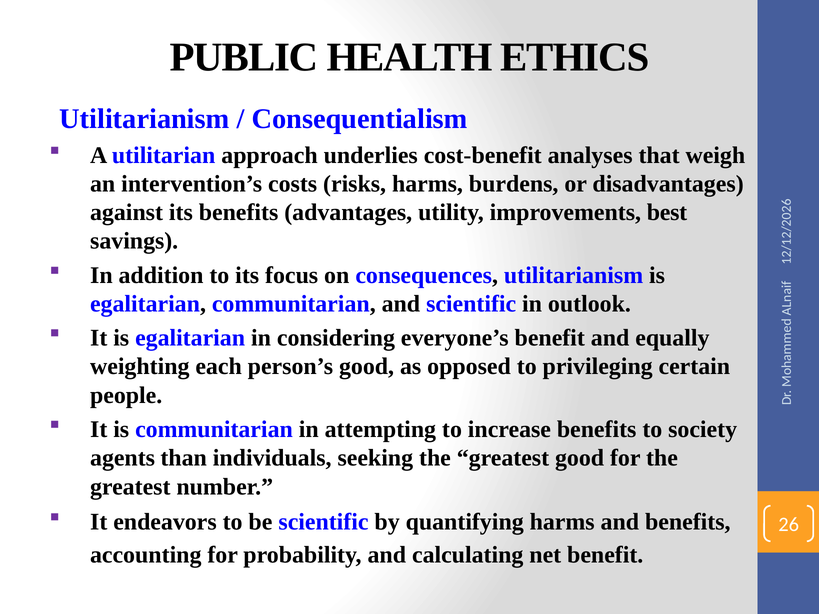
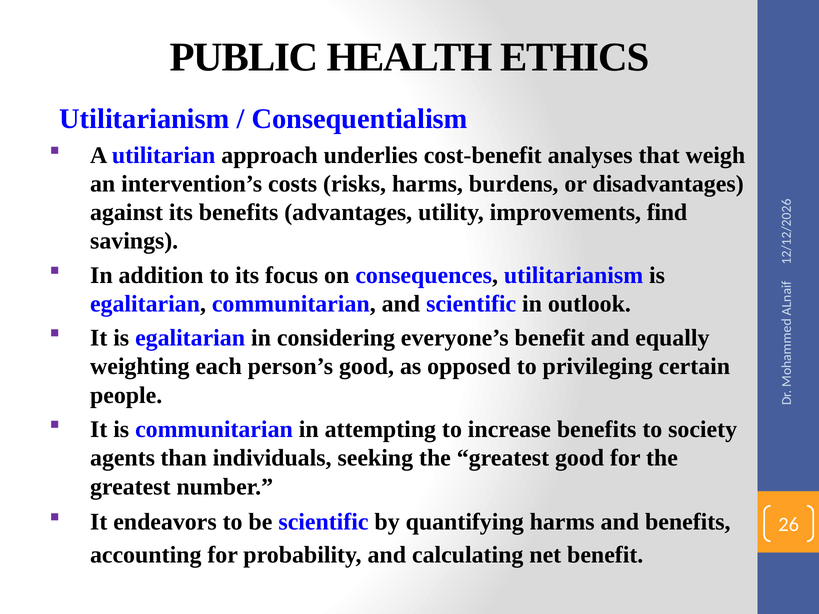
best: best -> find (667, 213)
